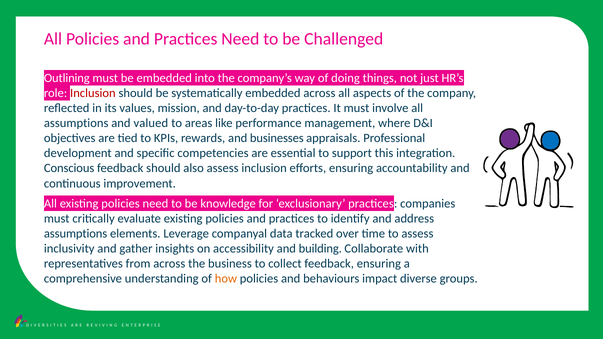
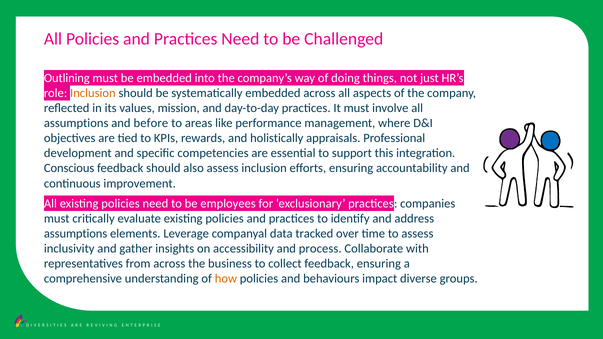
Inclusion colour: red -> orange (93, 93)
valued: valued -> before (151, 123)
businesses: businesses -> holistically (277, 138)
knowledge: knowledge -> employees (228, 204)
building: building -> process (320, 249)
